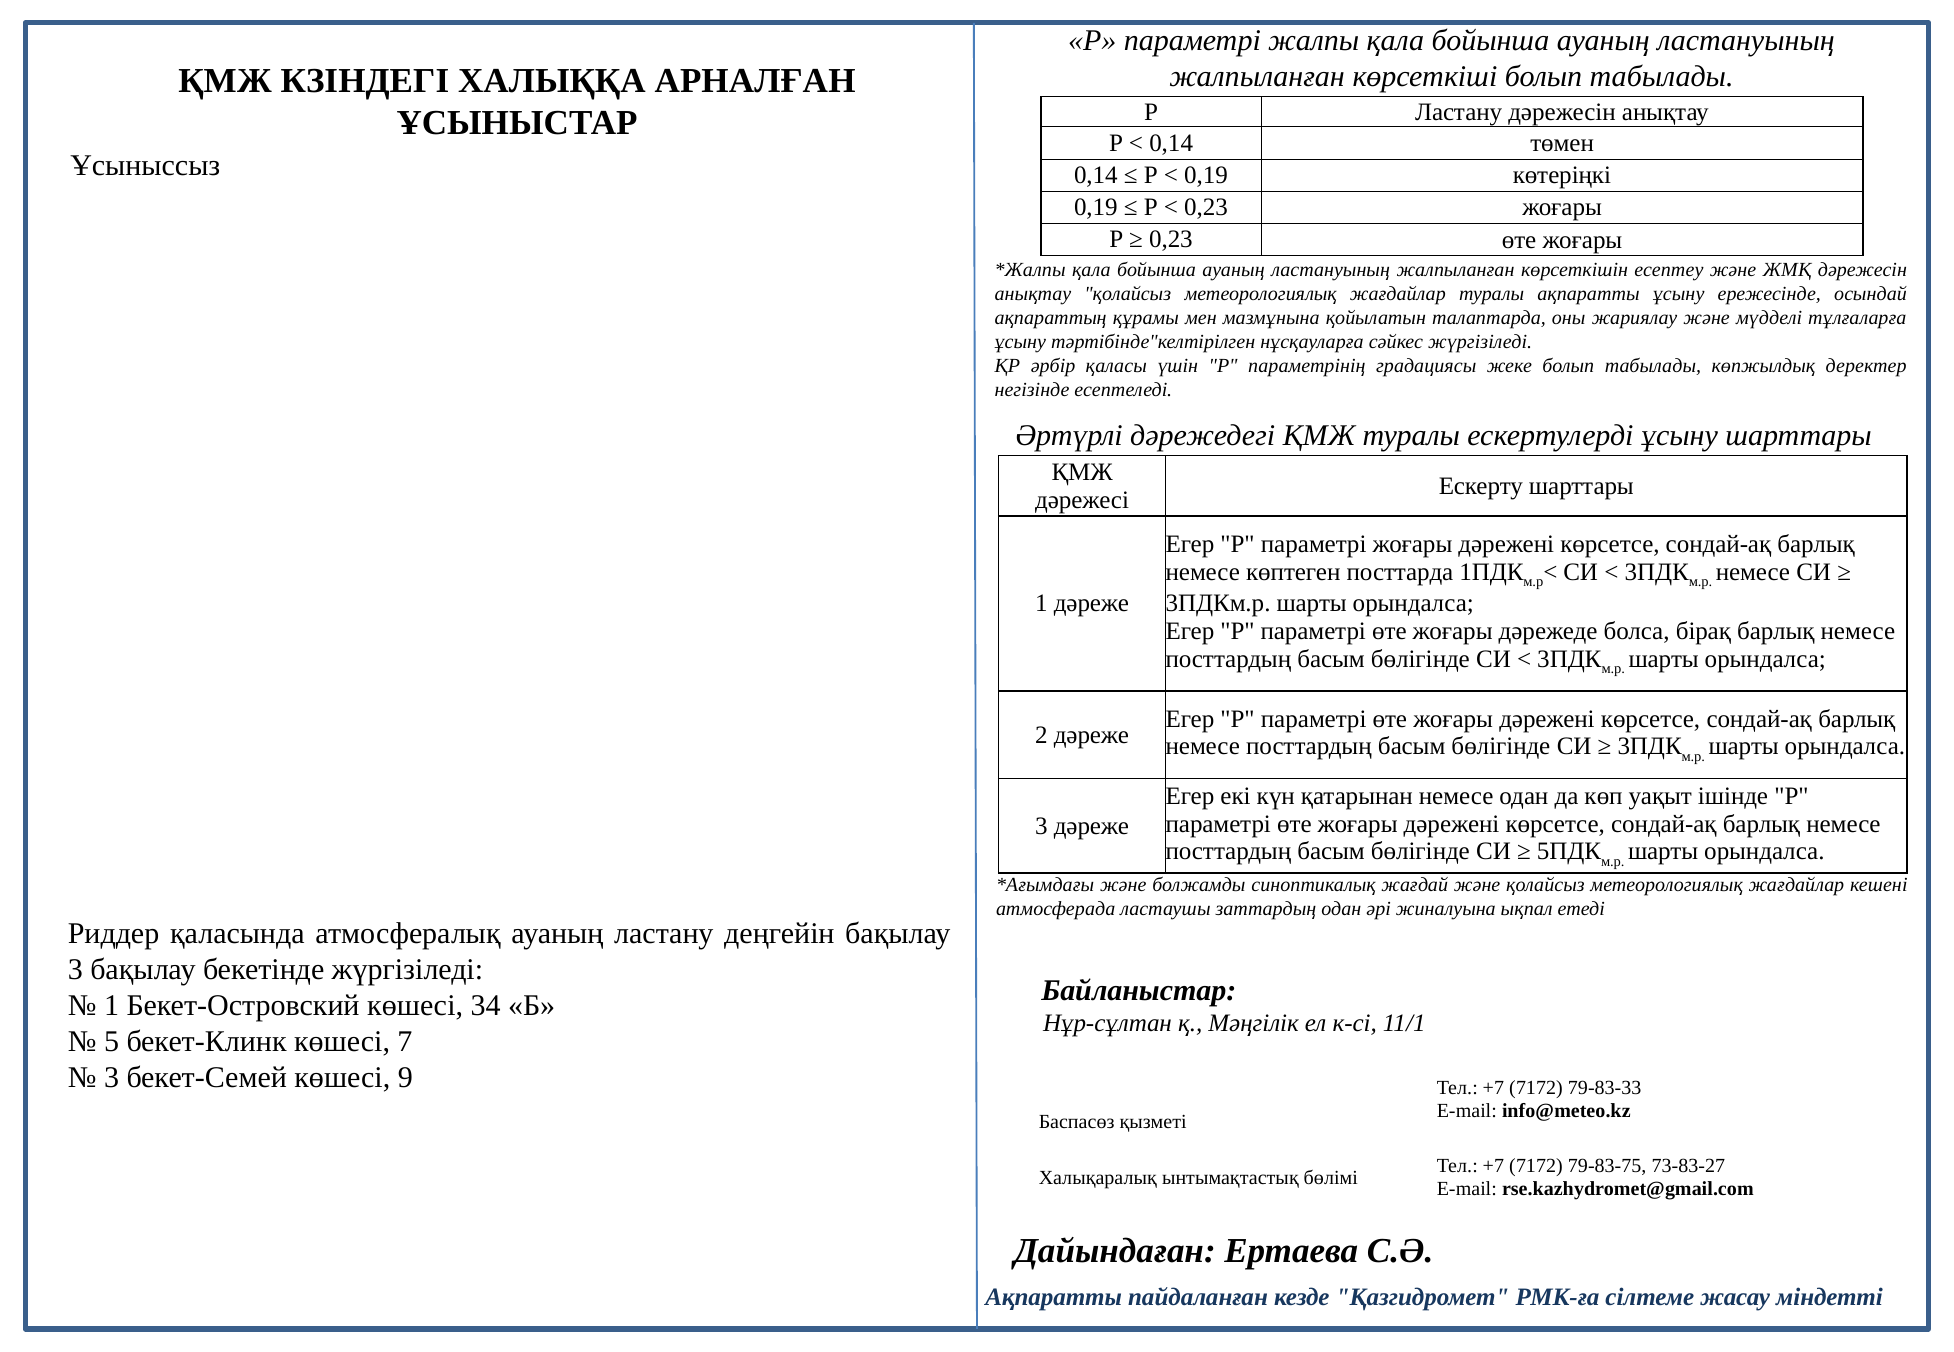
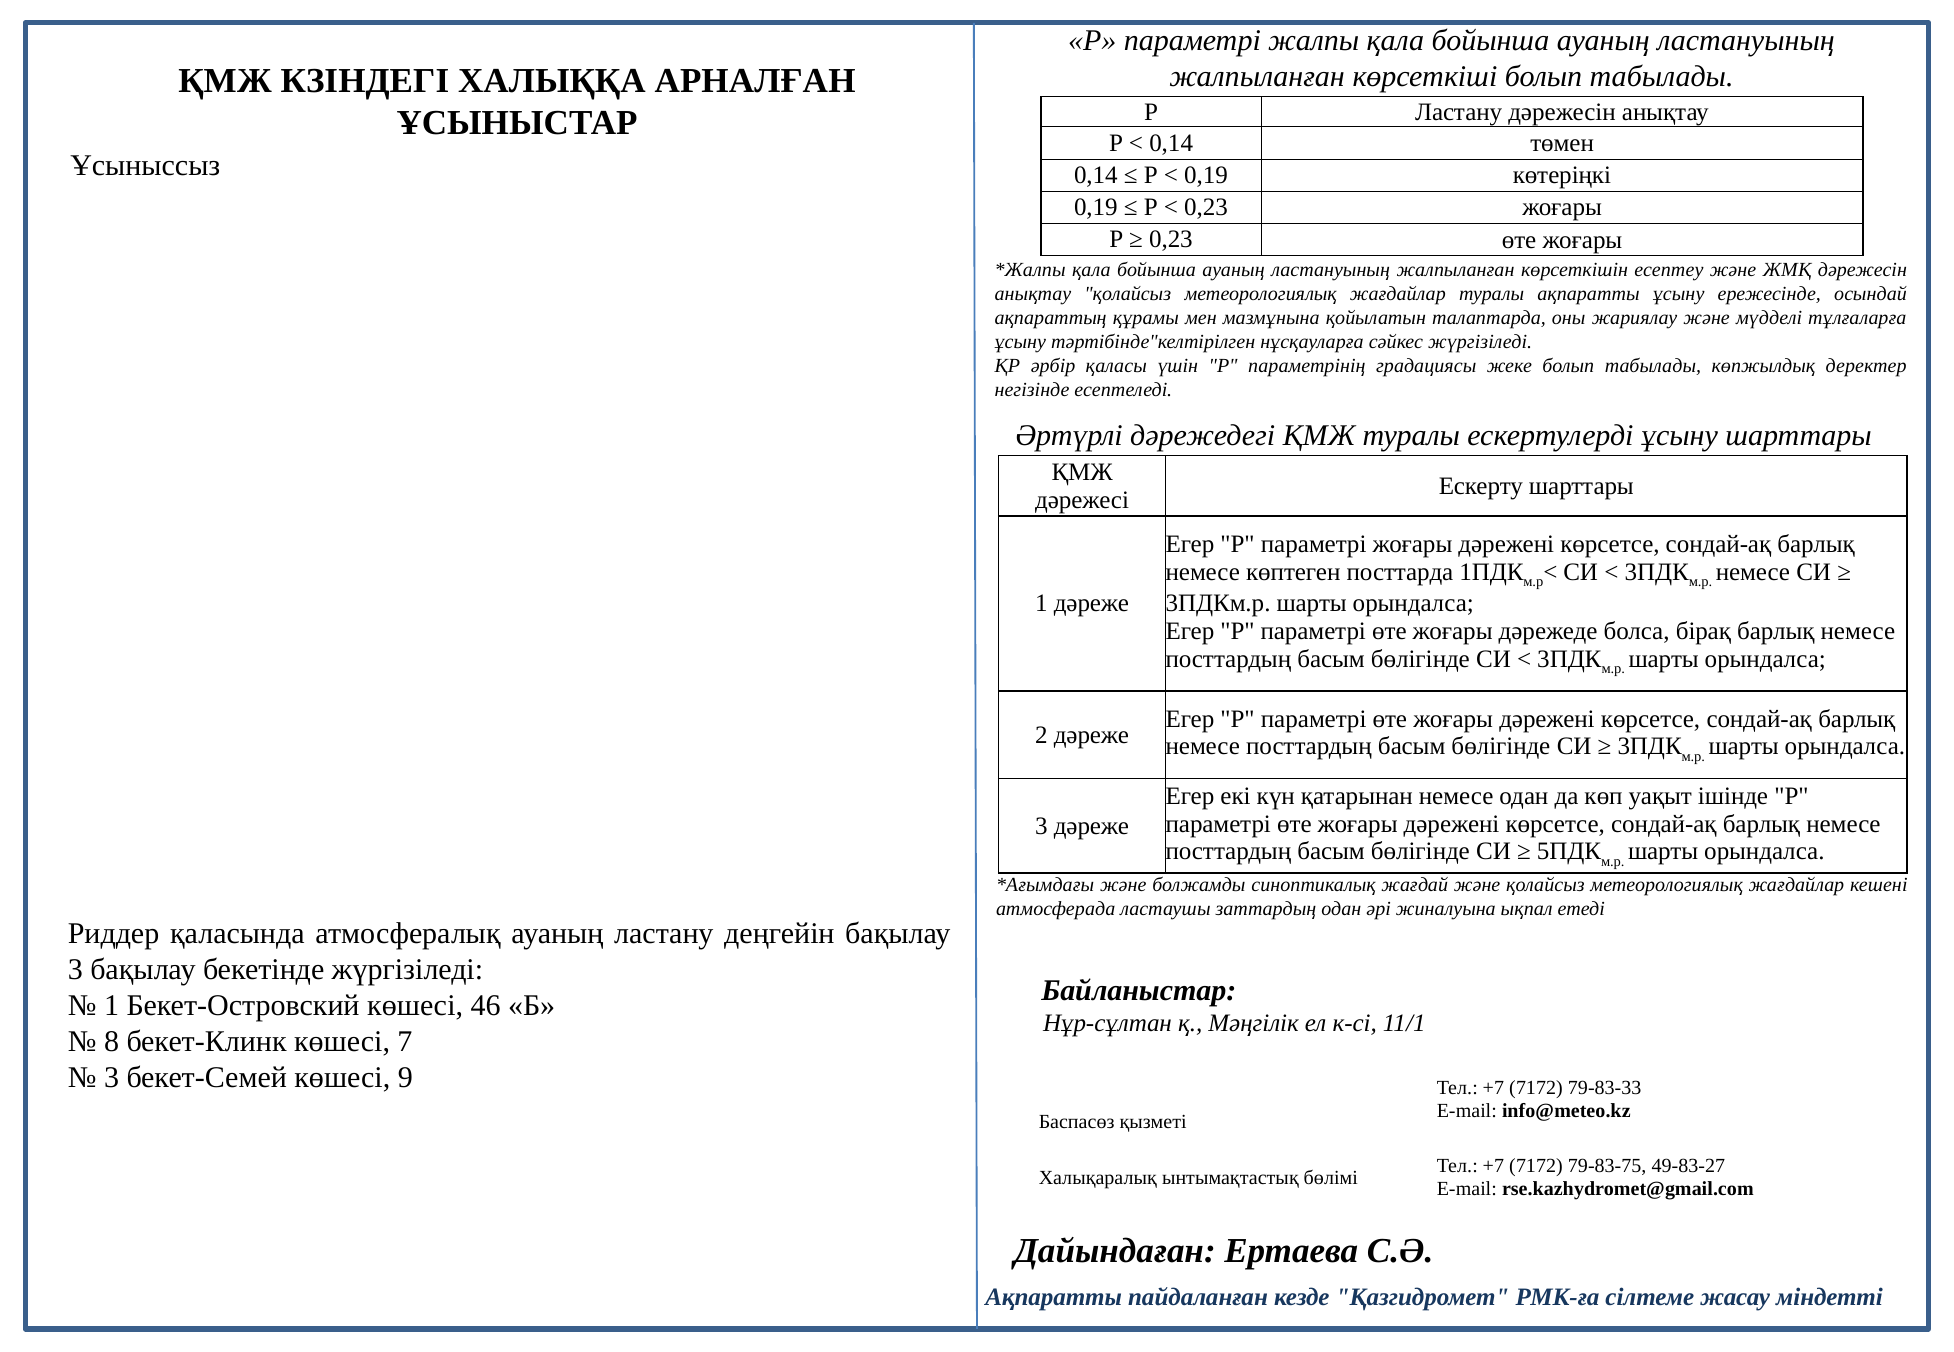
34: 34 -> 46 (486, 1006)
5: 5 -> 8 (112, 1042)
73-83-27: 73-83-27 -> 49-83-27 (1688, 1167)
